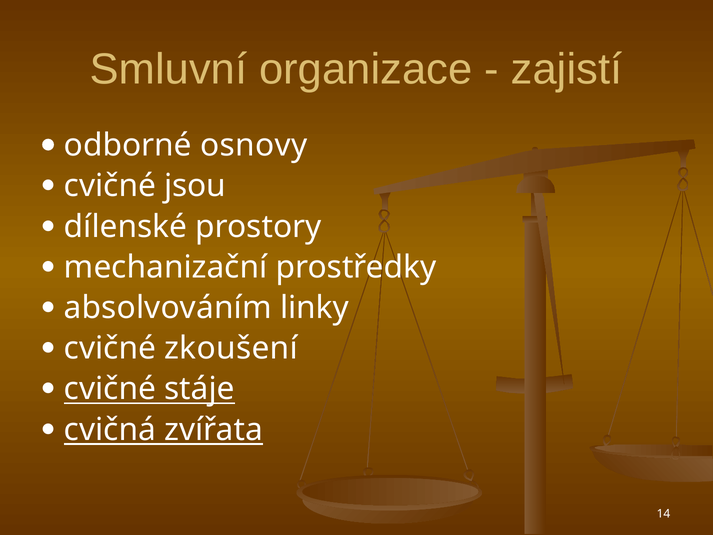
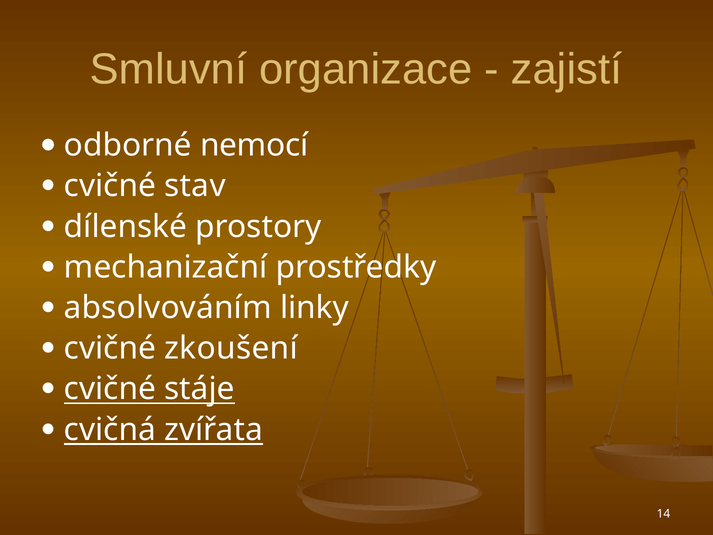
osnovy: osnovy -> nemocí (254, 145)
jsou: jsou -> stav (195, 186)
